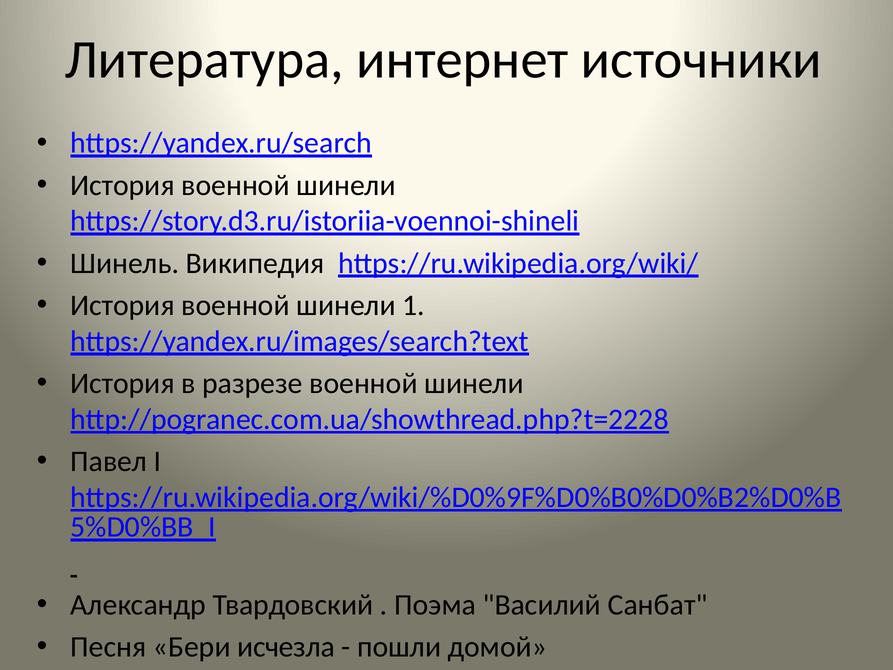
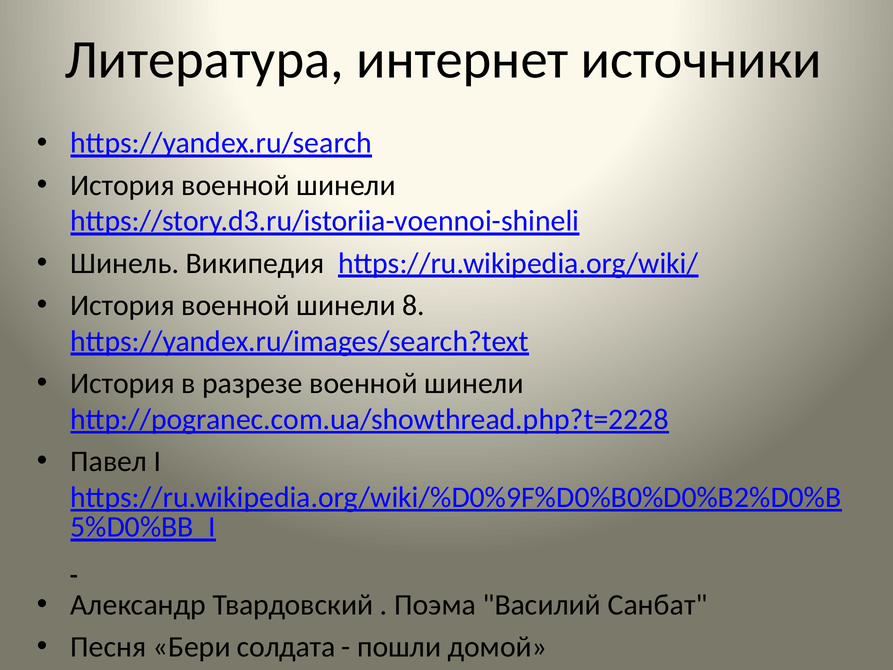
1: 1 -> 8 (414, 306)
исчезла: исчезла -> солдата (286, 647)
